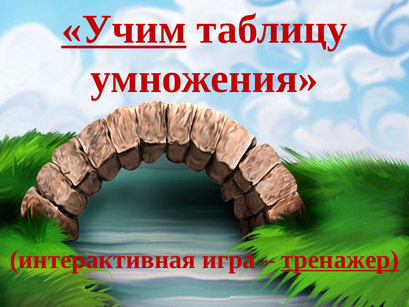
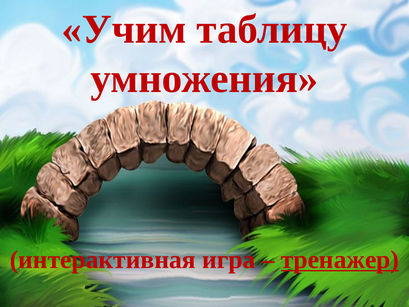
Учим underline: present -> none (124, 29)
